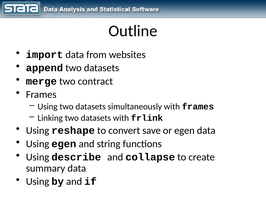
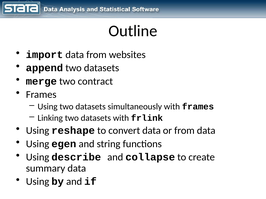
convert save: save -> data (152, 131)
or egen: egen -> from (184, 131)
